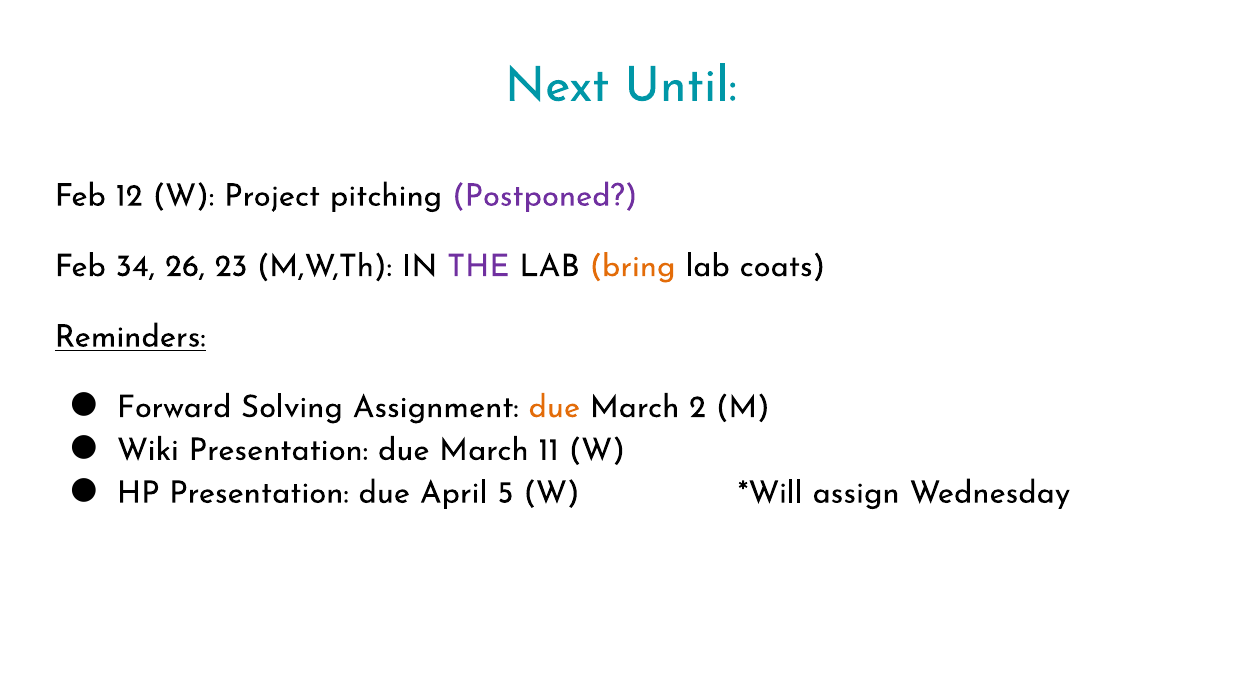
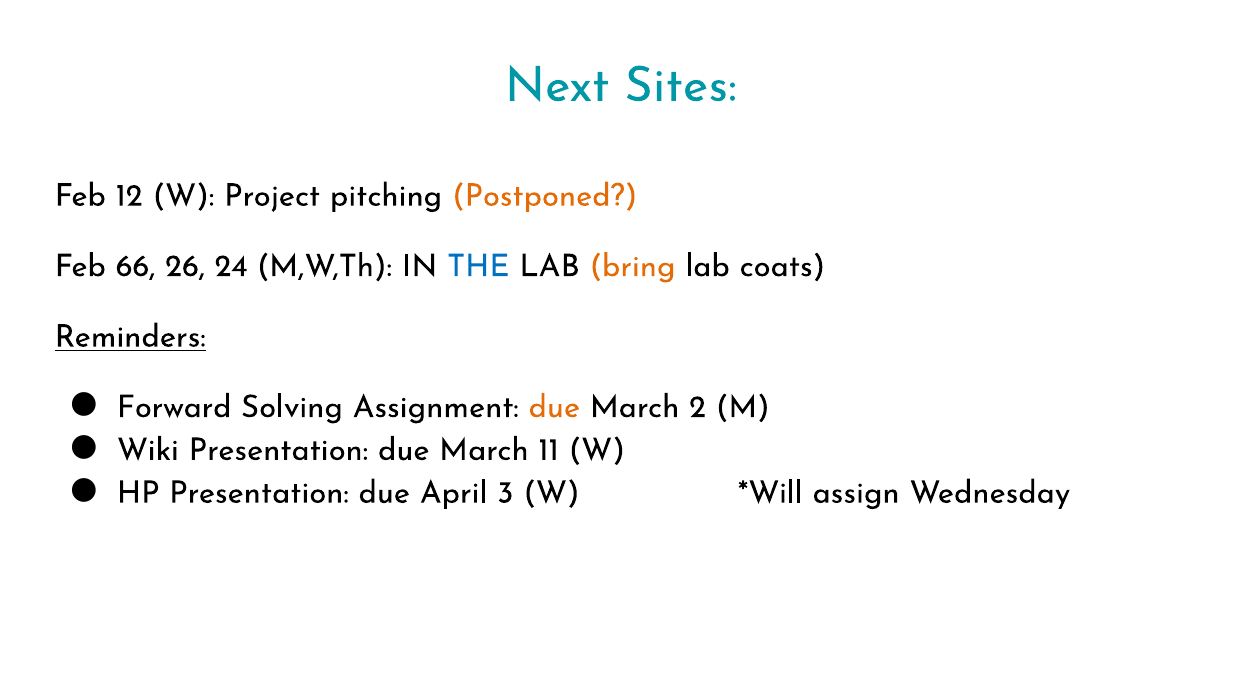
Until: Until -> Sites (681, 85)
Postponed colour: purple -> orange (545, 195)
34: 34 -> 66 (136, 266)
23: 23 -> 24 (231, 266)
THE colour: purple -> blue (478, 266)
5: 5 -> 3 (505, 492)
